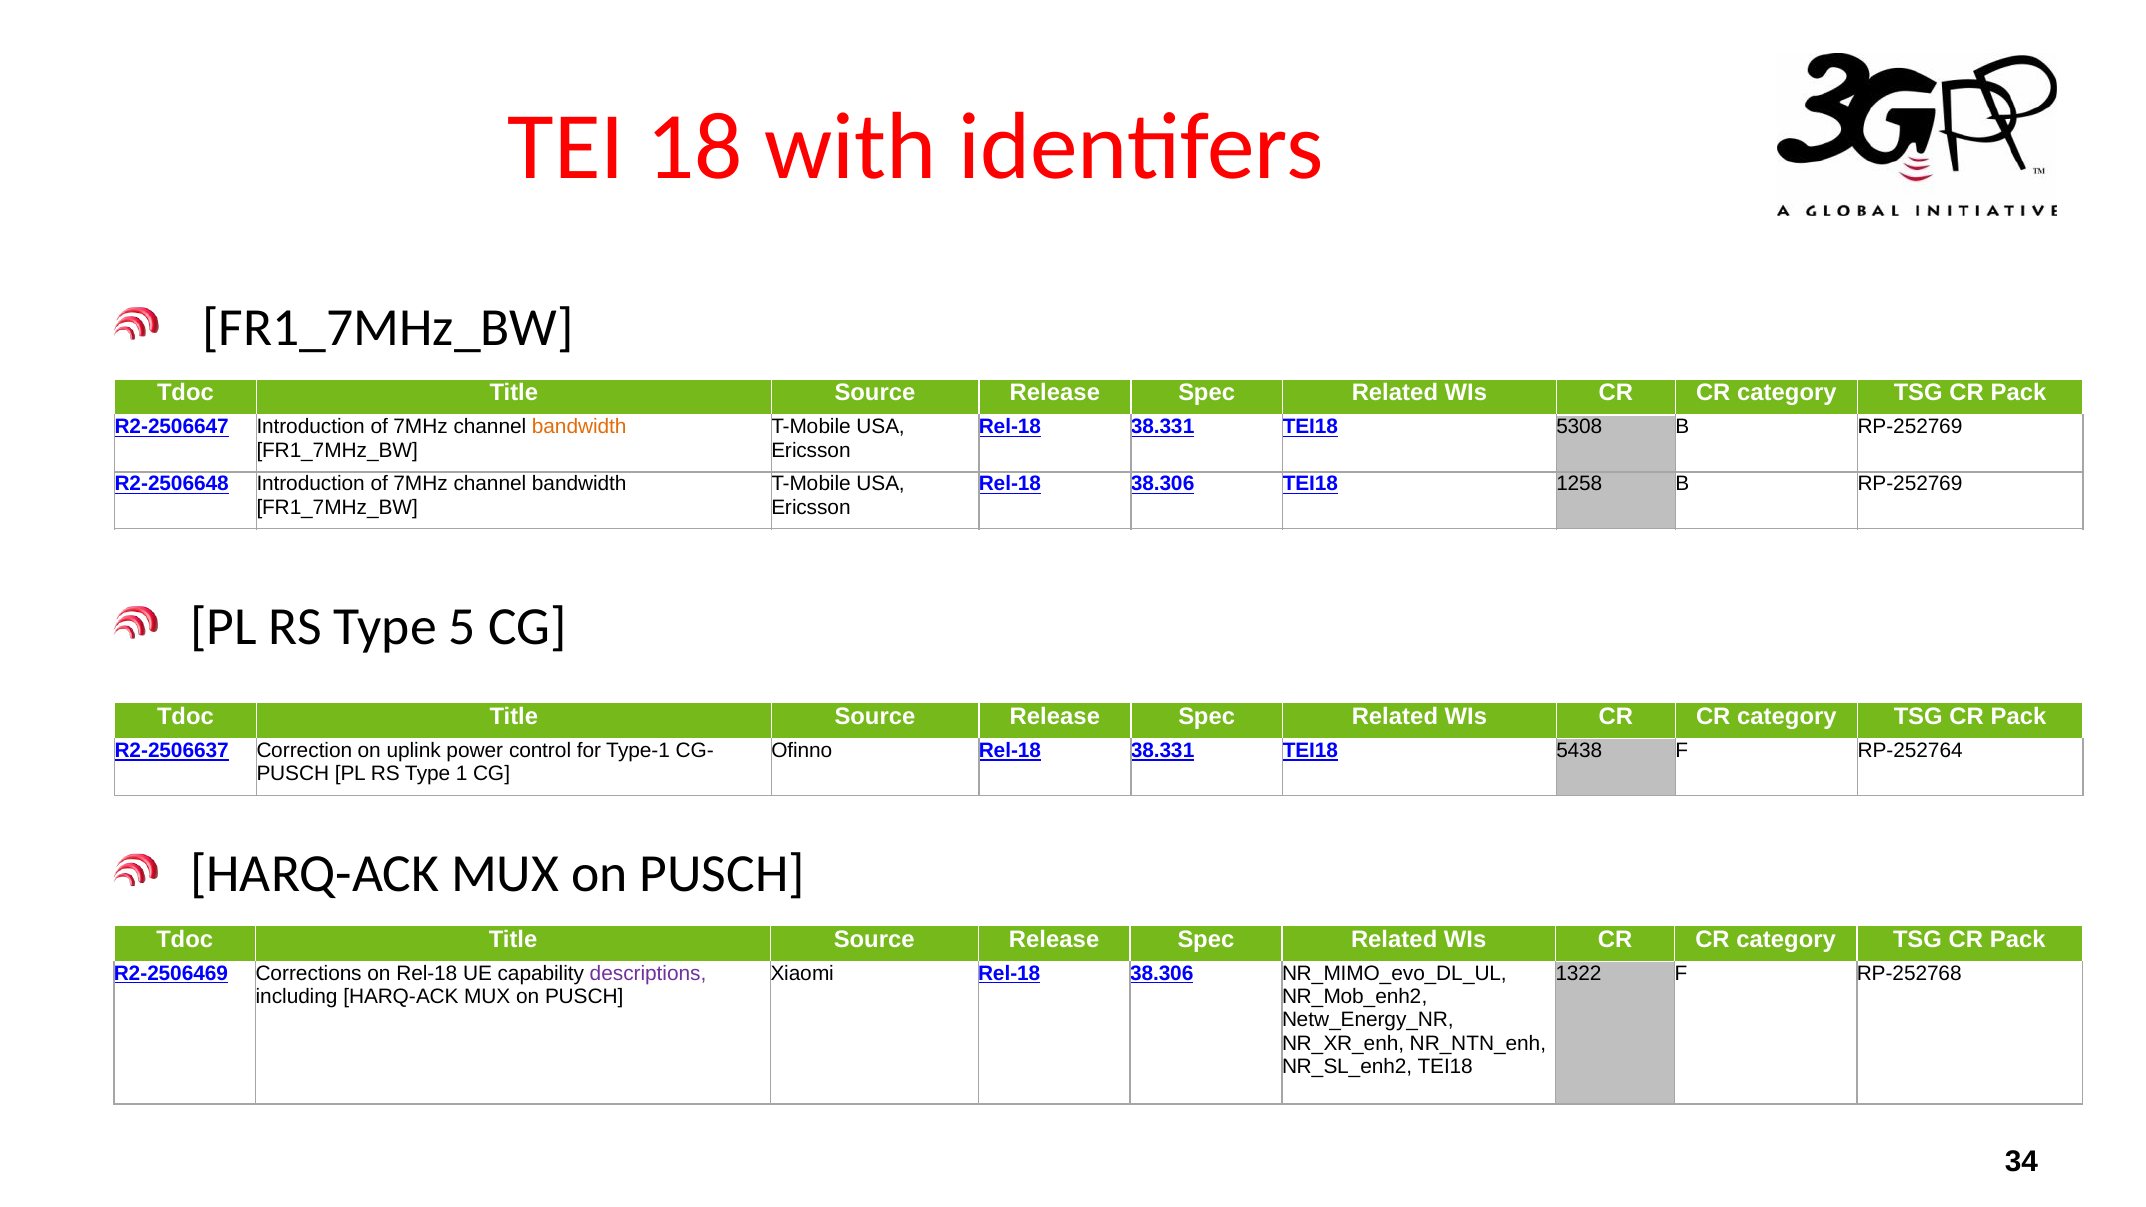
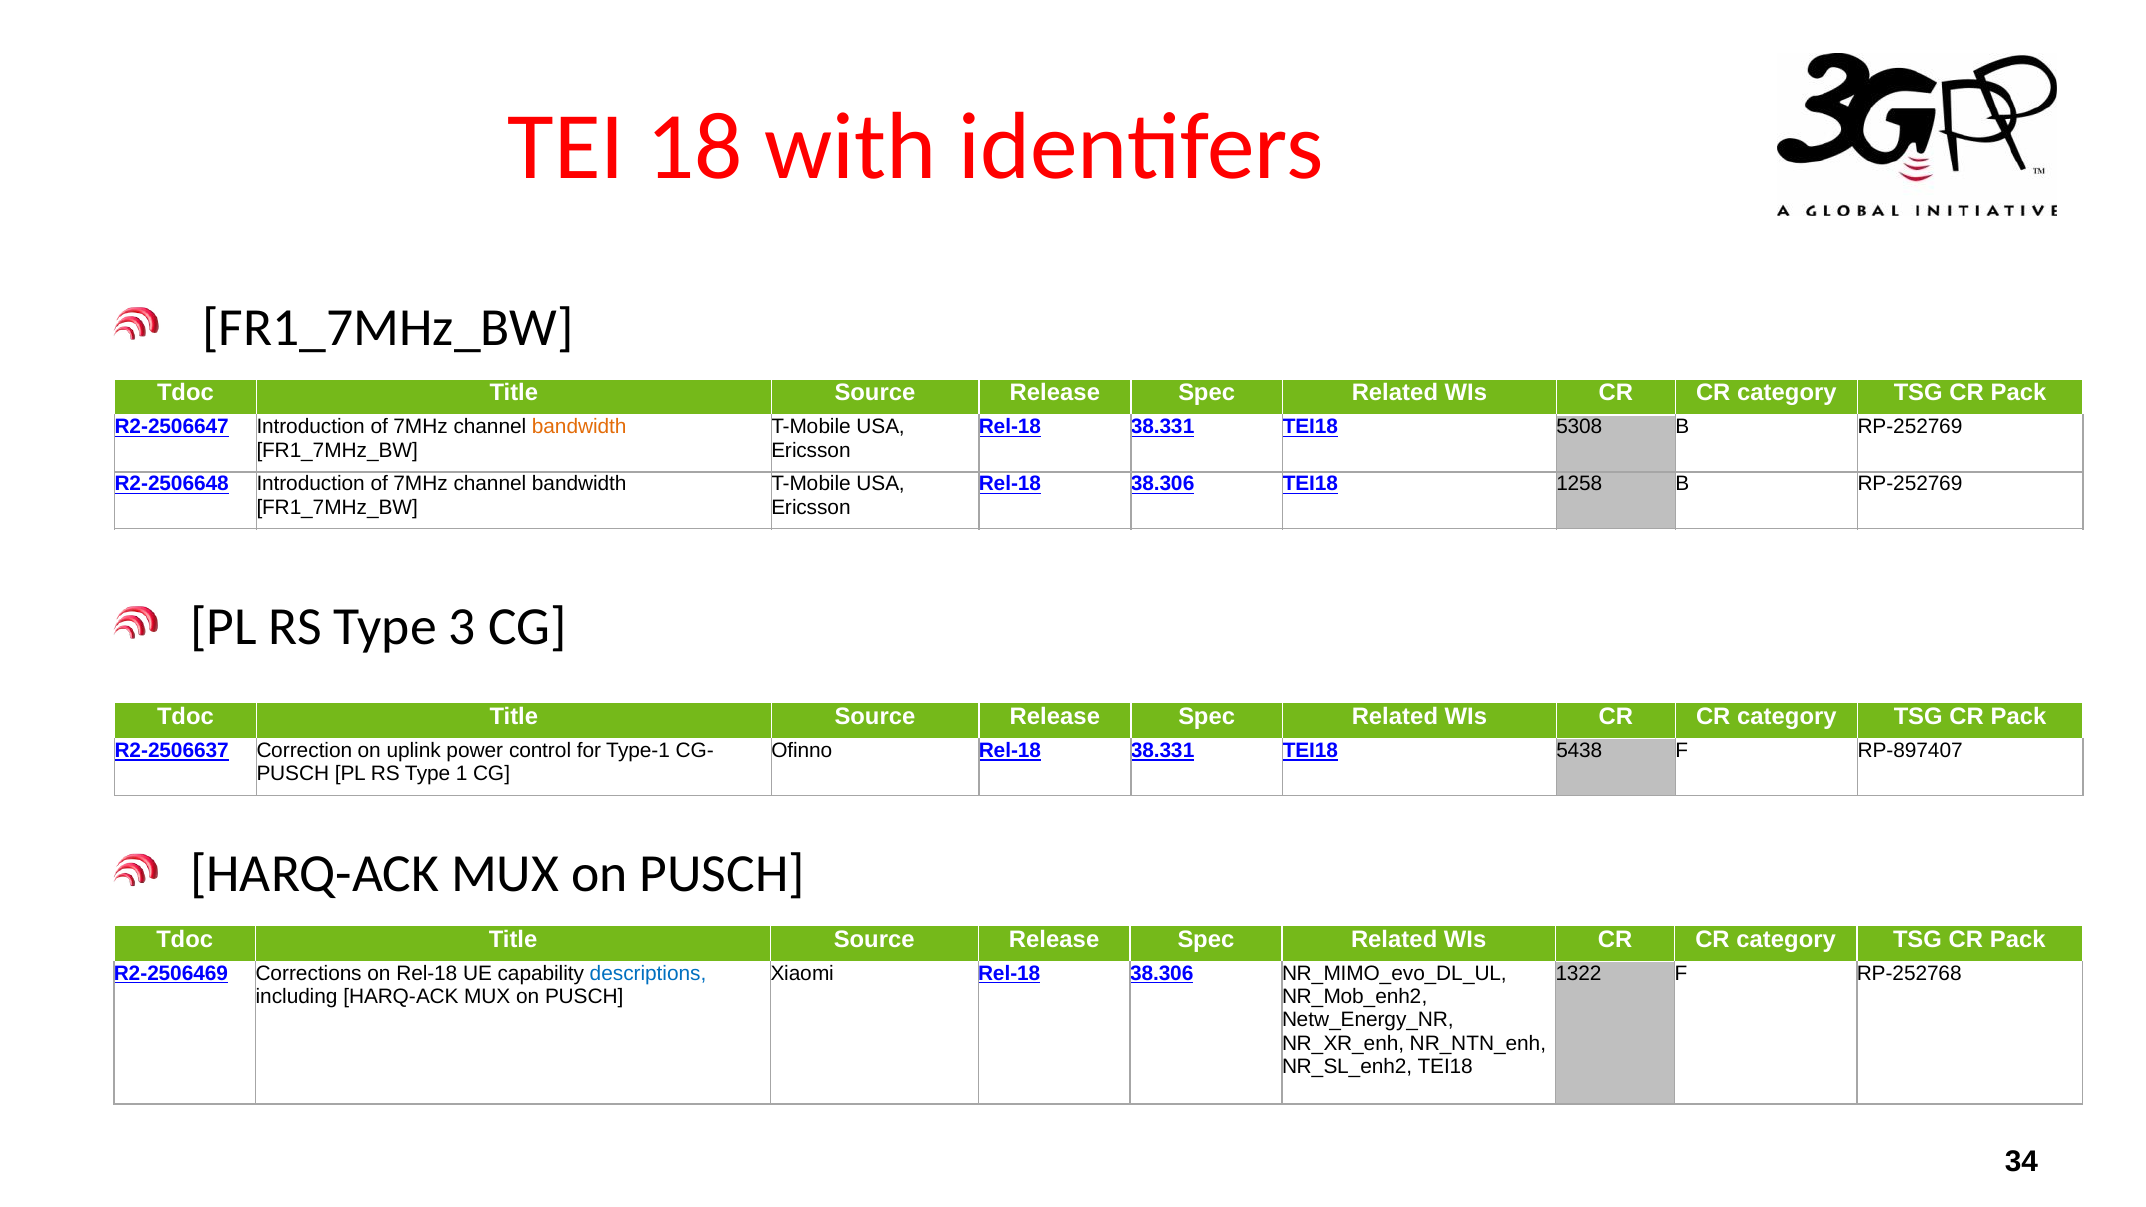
5: 5 -> 3 (463, 626)
RP-252764: RP-252764 -> RP-897407 (1910, 751)
descriptions colour: purple -> blue (648, 974)
